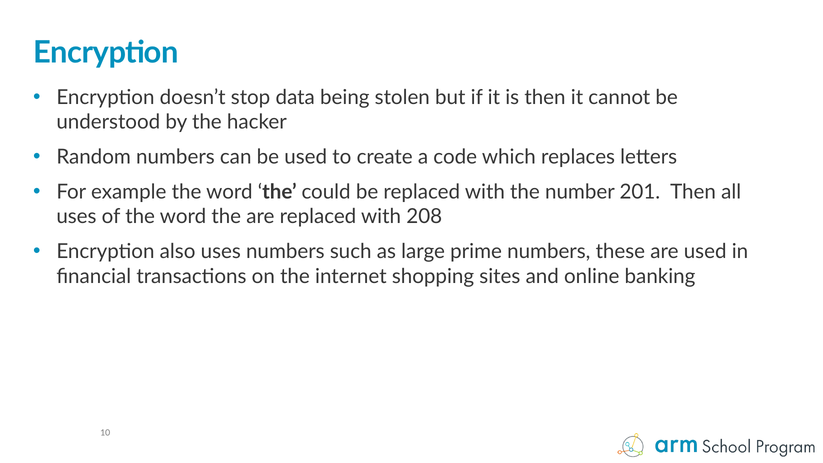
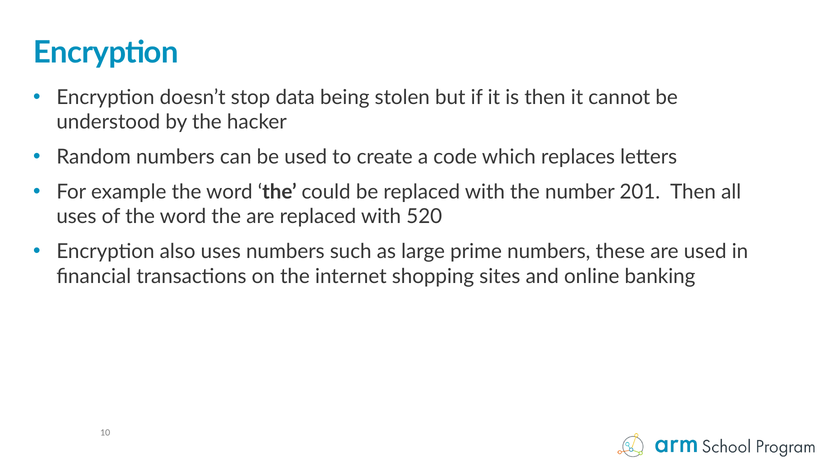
208: 208 -> 520 (424, 217)
